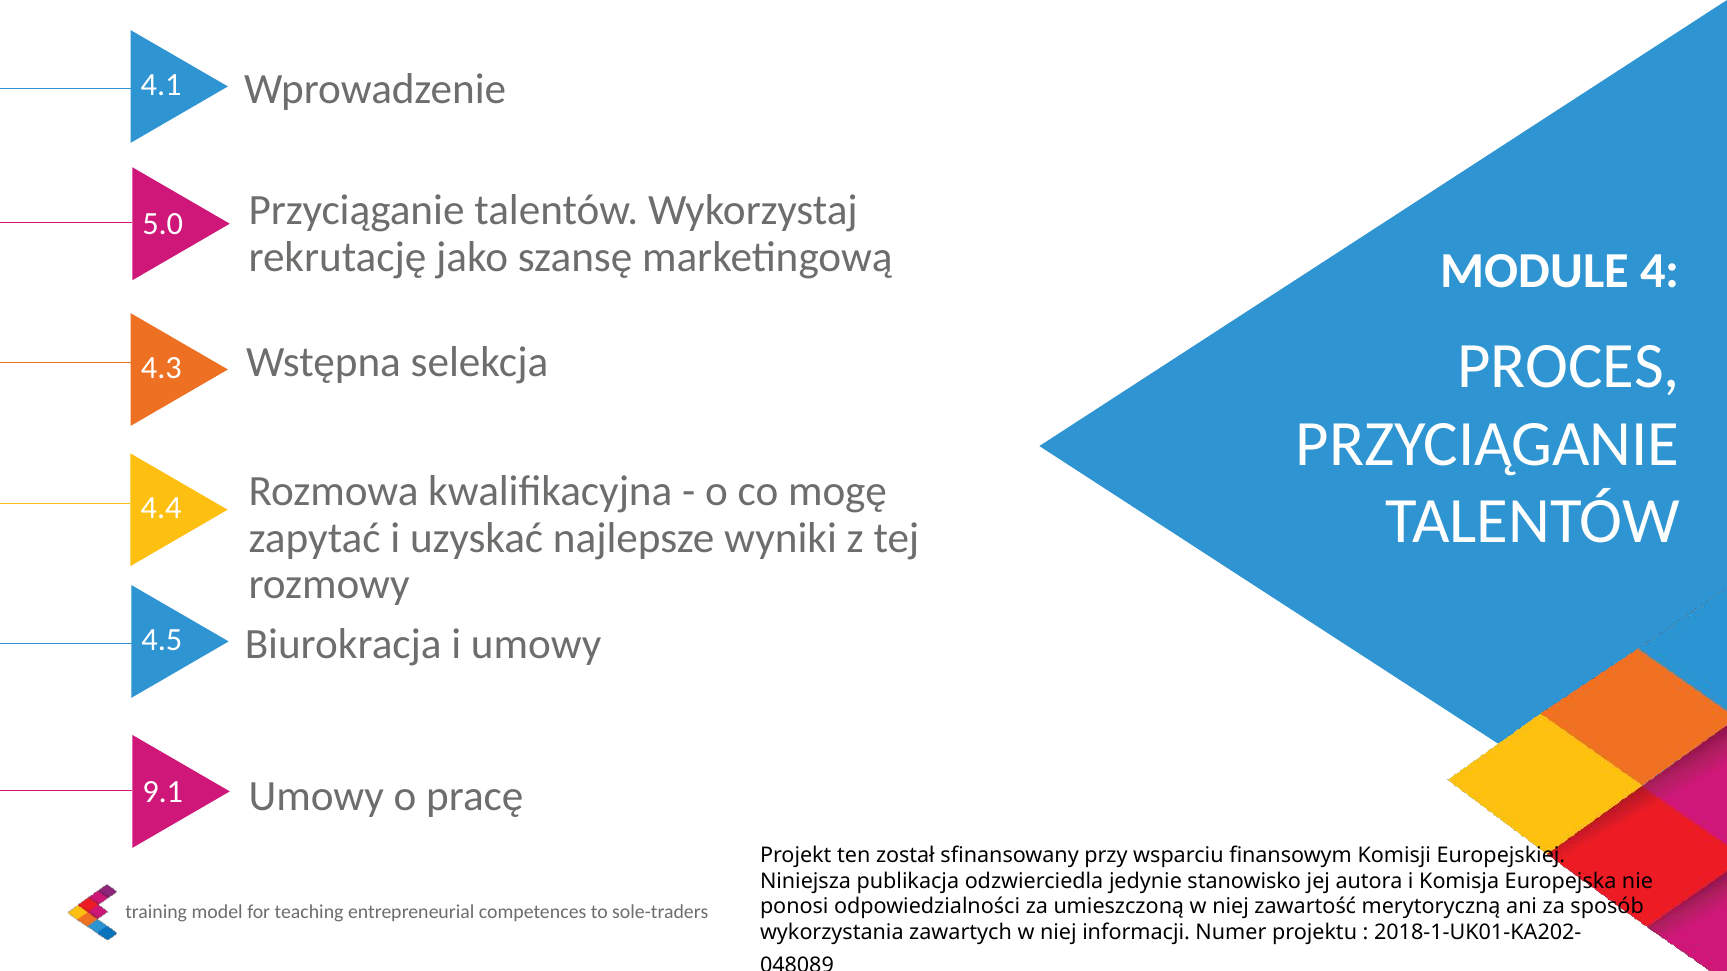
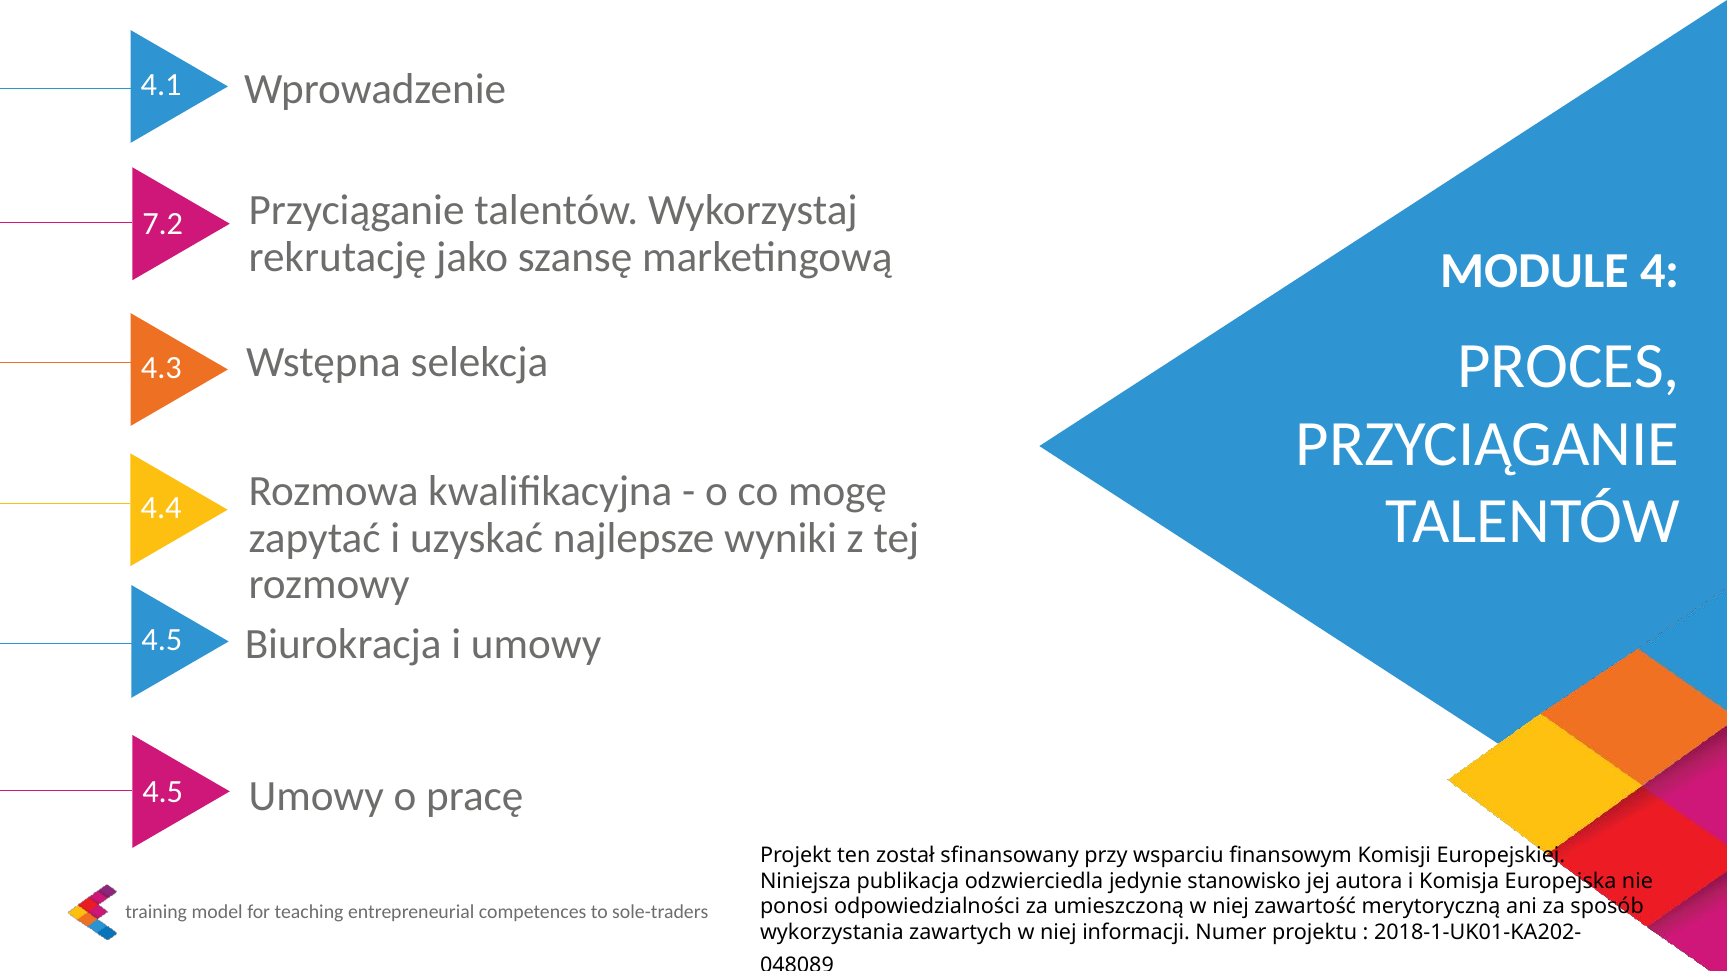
5.0: 5.0 -> 7.2 (163, 224)
9.1: 9.1 -> 4.5 (163, 792)
